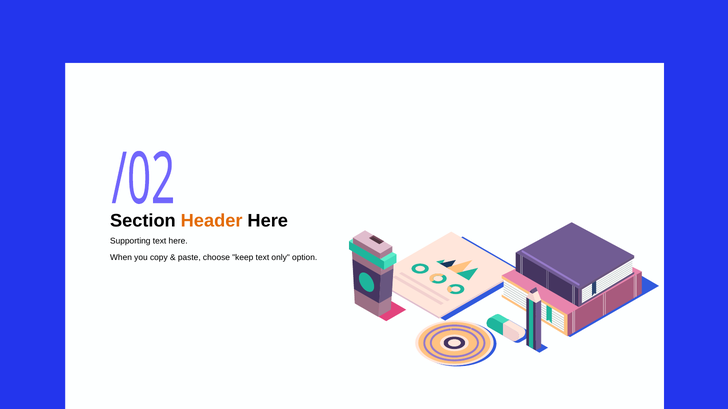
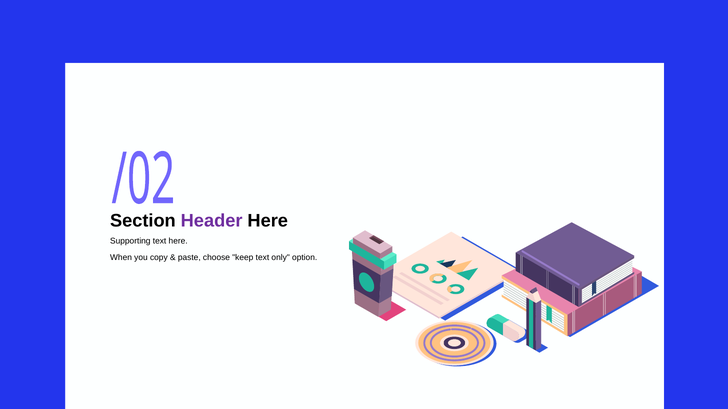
Header colour: orange -> purple (212, 221)
